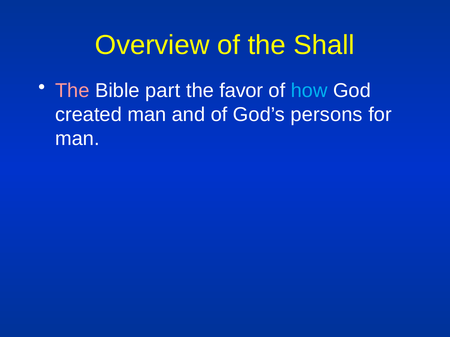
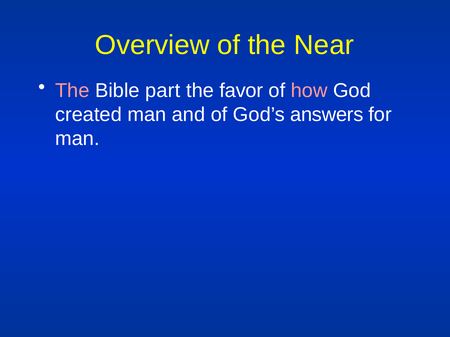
Shall: Shall -> Near (324, 45)
how colour: light blue -> pink (309, 91)
persons: persons -> answers (327, 115)
